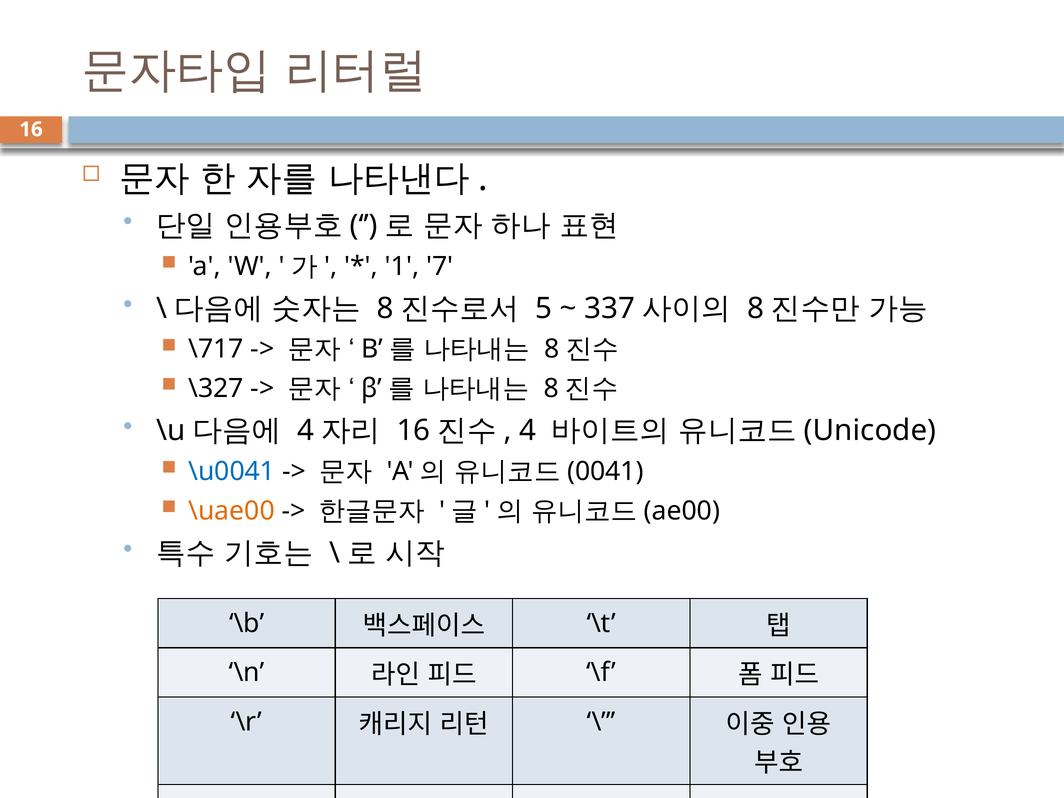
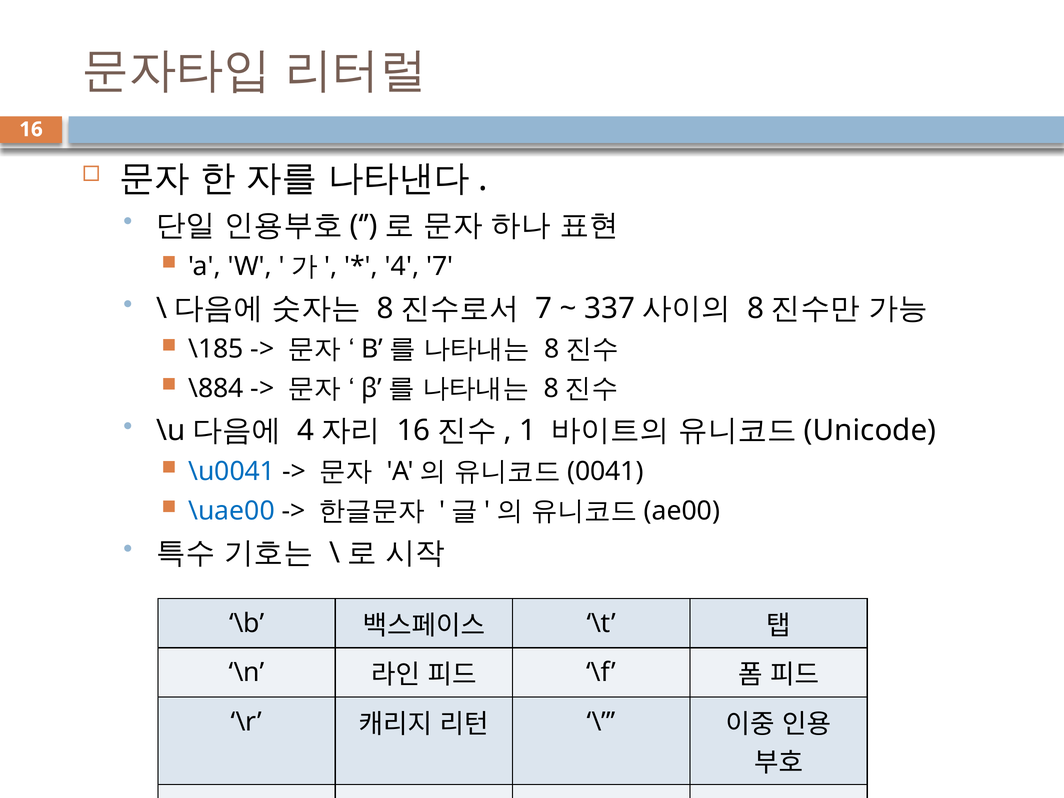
1: 1 -> 4 (402, 266)
5: 5 -> 7 (544, 308)
\717: \717 -> \185 (216, 349)
\327: \327 -> \884 (216, 389)
4: 4 -> 1 (528, 431)
\uae00 colour: orange -> blue (231, 511)
